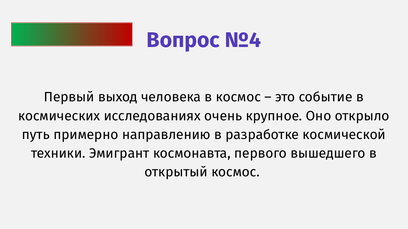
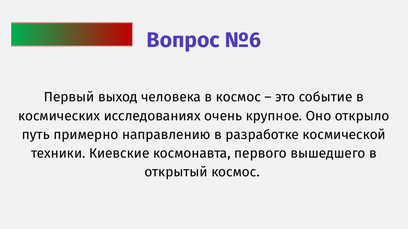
№4: №4 -> №6 (243, 40)
Эмигрант: Эмигрант -> Киевские (119, 154)
